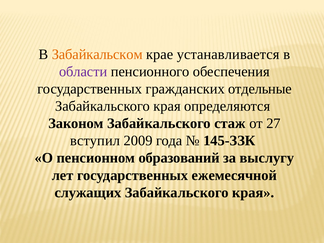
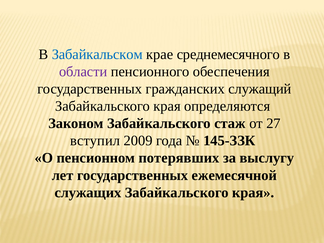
Забайкальском colour: orange -> blue (97, 54)
устанавливается: устанавливается -> среднемесячного (228, 54)
отдельные: отдельные -> служащий (260, 89)
образований: образований -> потерявших (179, 158)
